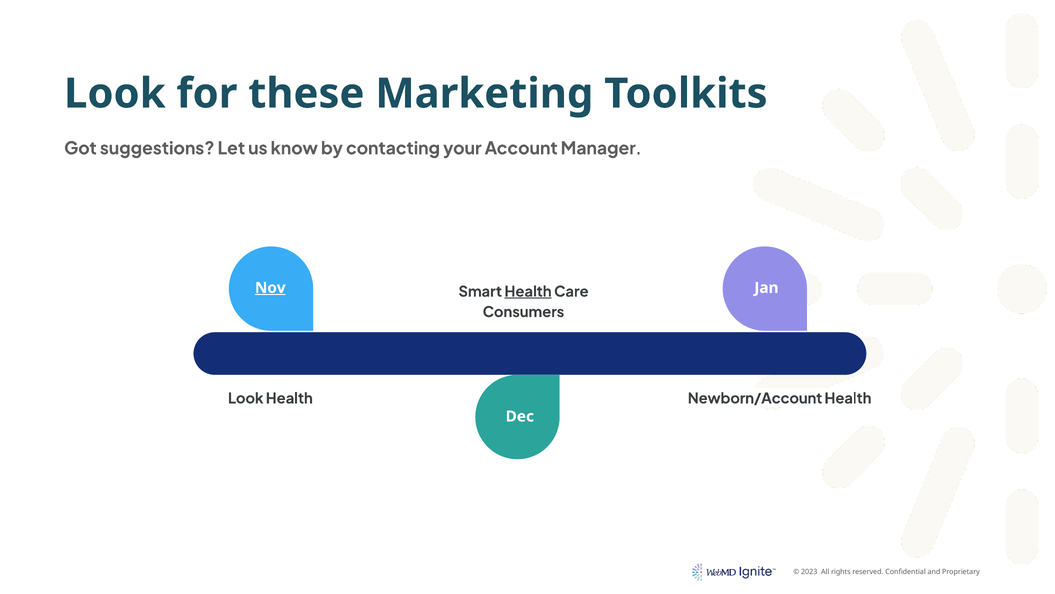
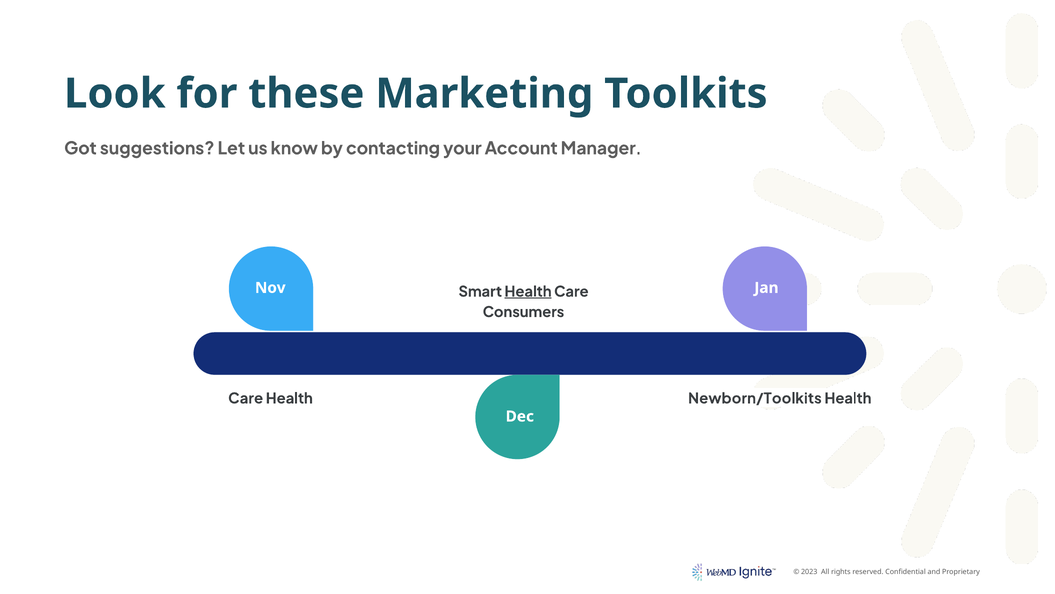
Nov underline: present -> none (270, 288)
Look: Look -> Care (246, 398)
Newborn/Account: Newborn/Account -> Newborn/Toolkits (755, 398)
